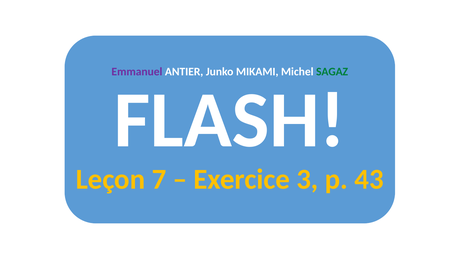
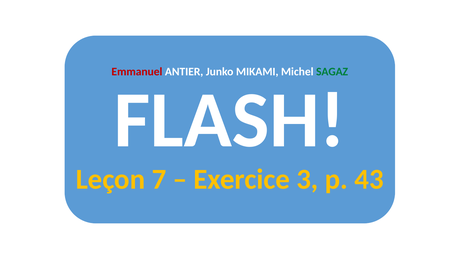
Emmanuel colour: purple -> red (137, 72)
